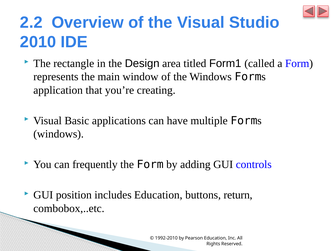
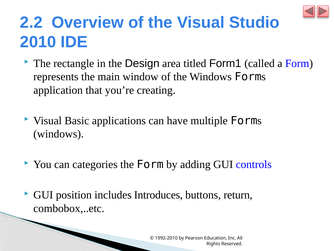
frequently: frequently -> categories (95, 164)
includes Education: Education -> Introduces (158, 195)
